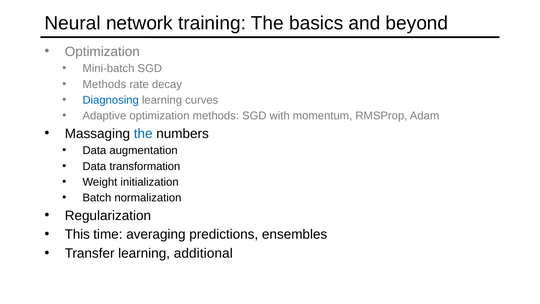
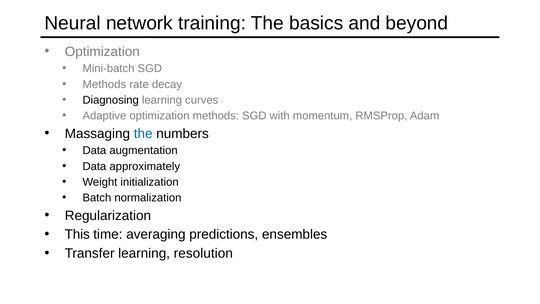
Diagnosing colour: blue -> black (111, 100)
transformation: transformation -> approximately (145, 166)
additional: additional -> resolution (203, 253)
